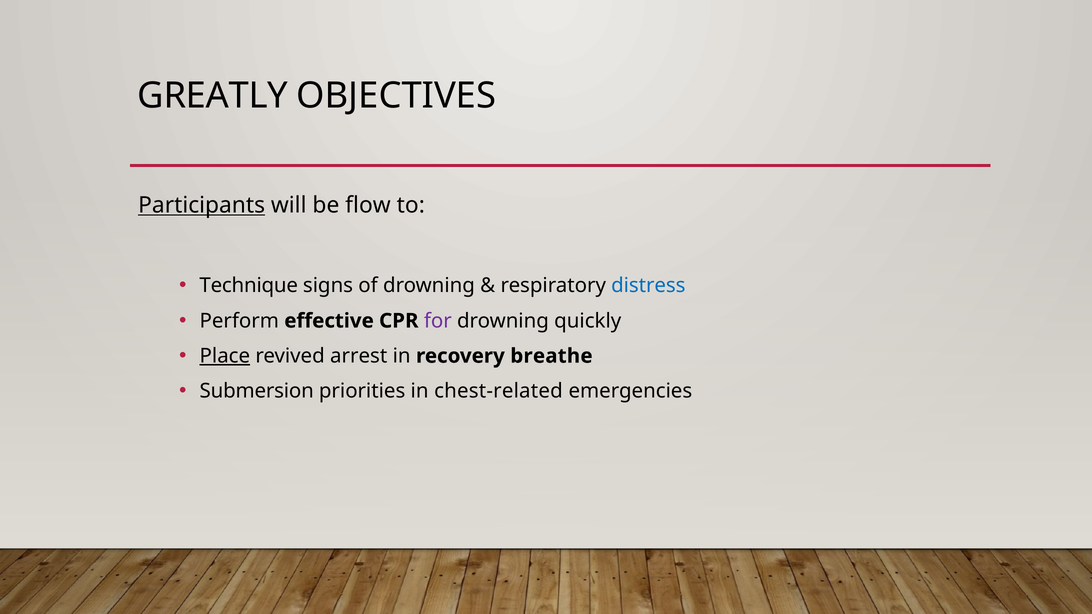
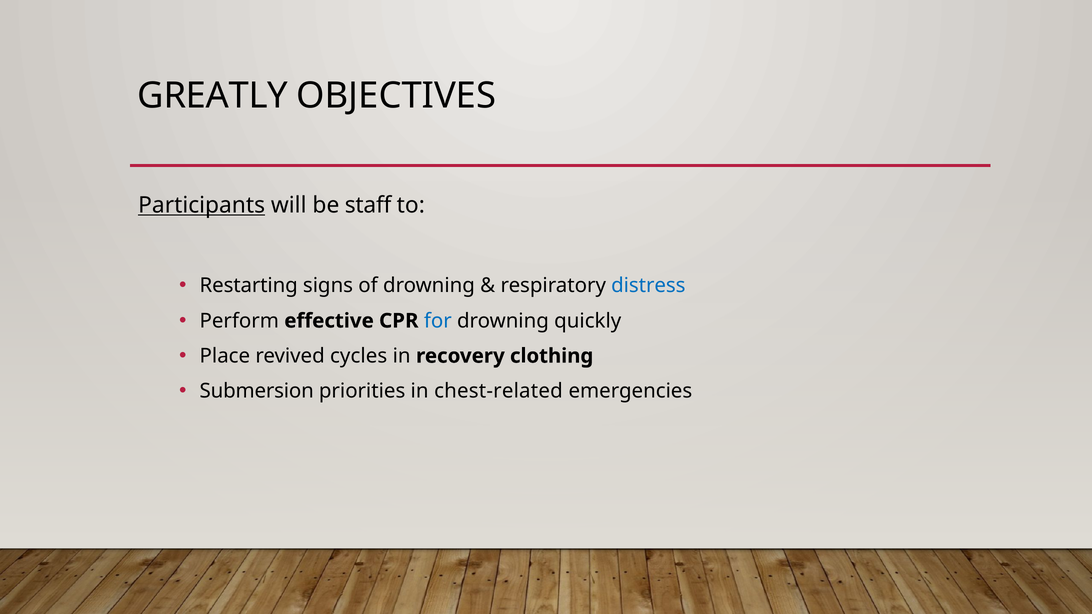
flow: flow -> staff (368, 205)
Technique: Technique -> Restarting (249, 286)
for colour: purple -> blue (438, 321)
Place underline: present -> none (225, 356)
arrest: arrest -> cycles (359, 356)
breathe: breathe -> clothing (552, 356)
